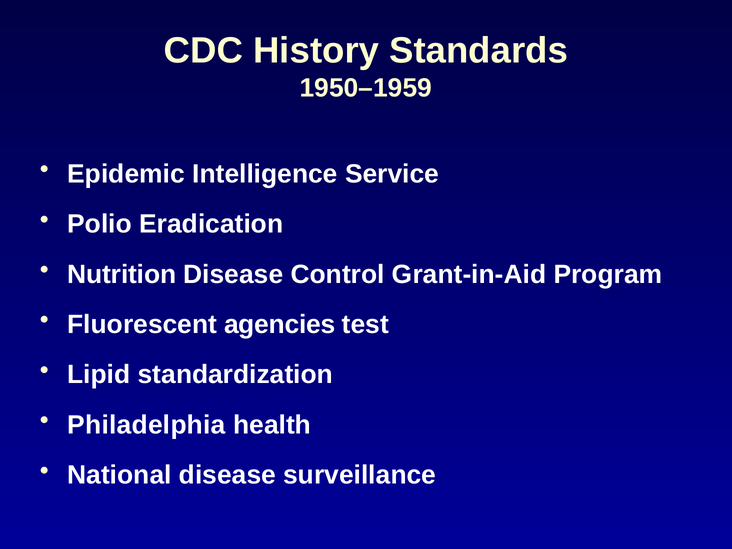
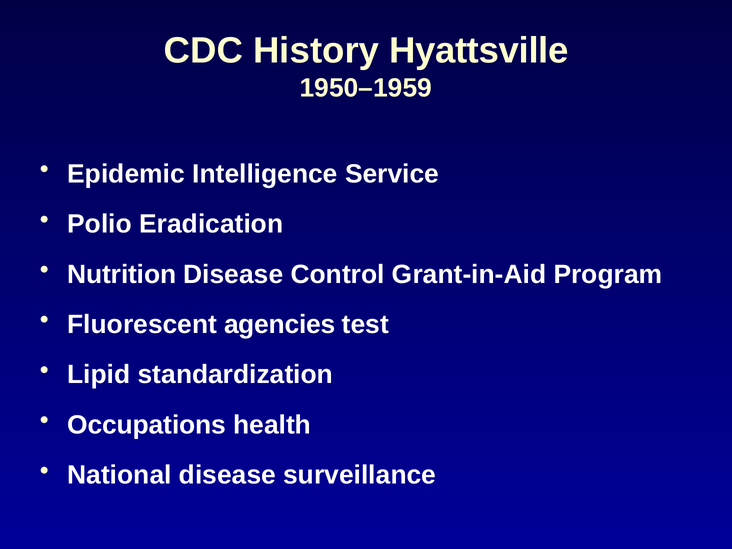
Standards: Standards -> Hyattsville (479, 51)
Philadelphia: Philadelphia -> Occupations (147, 425)
